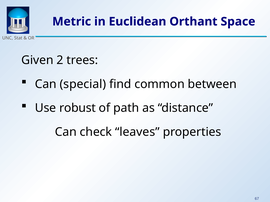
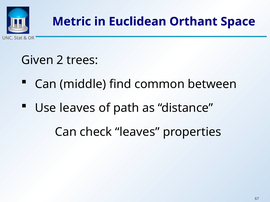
special: special -> middle (83, 84)
Use robust: robust -> leaves (77, 108)
